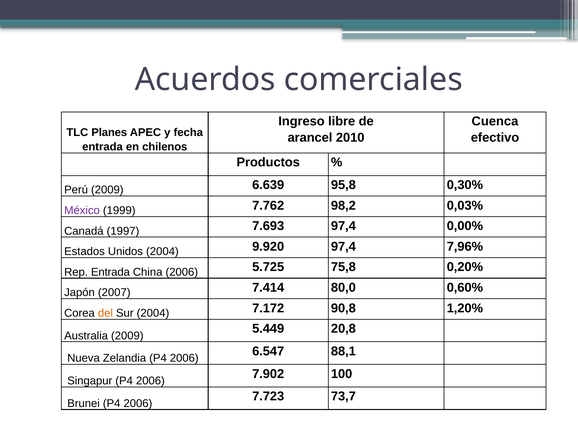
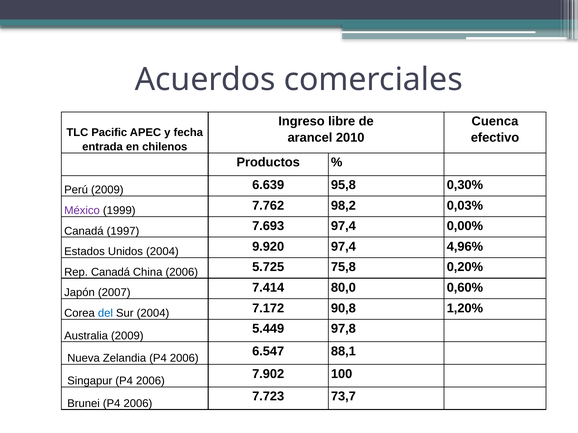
Planes: Planes -> Pacific (109, 133)
7,96%: 7,96% -> 4,96% (465, 247)
Rep Entrada: Entrada -> Canadá (110, 272)
del colour: orange -> blue (105, 313)
20,8: 20,8 -> 97,8 (343, 329)
